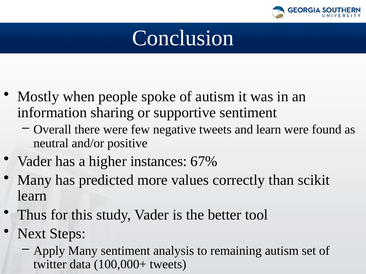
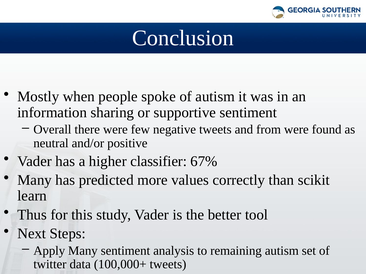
and learn: learn -> from (269, 130)
instances: instances -> classifier (159, 161)
